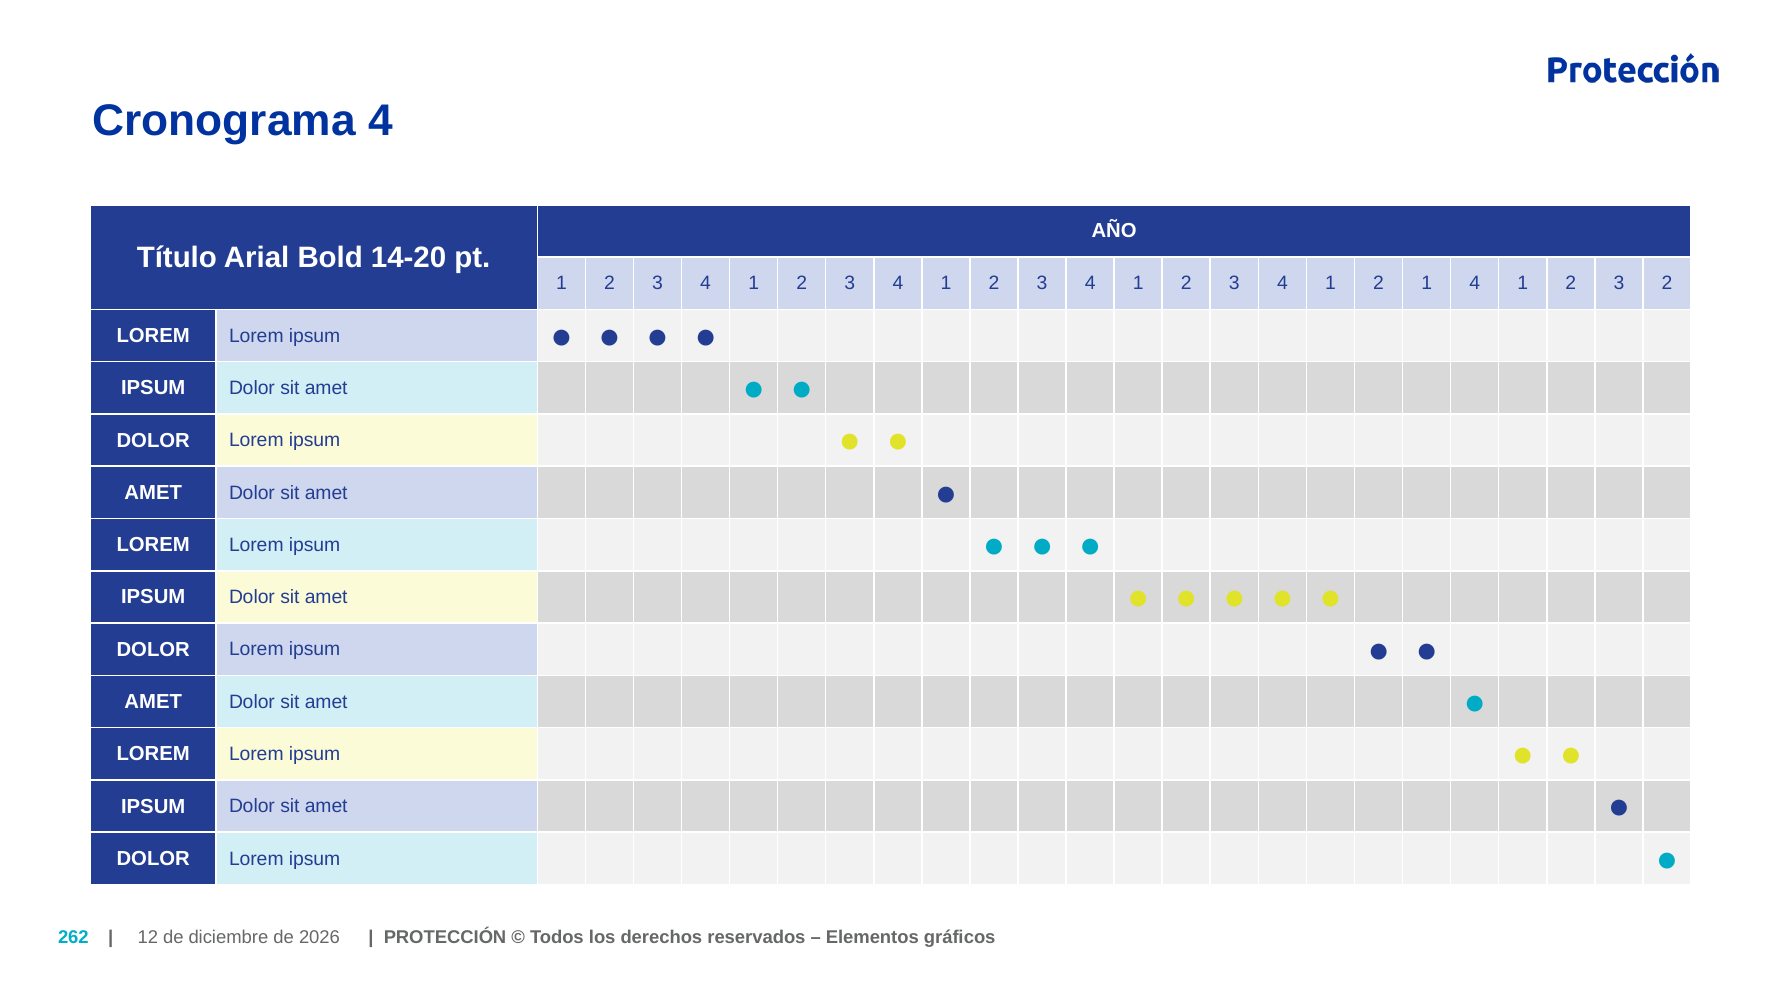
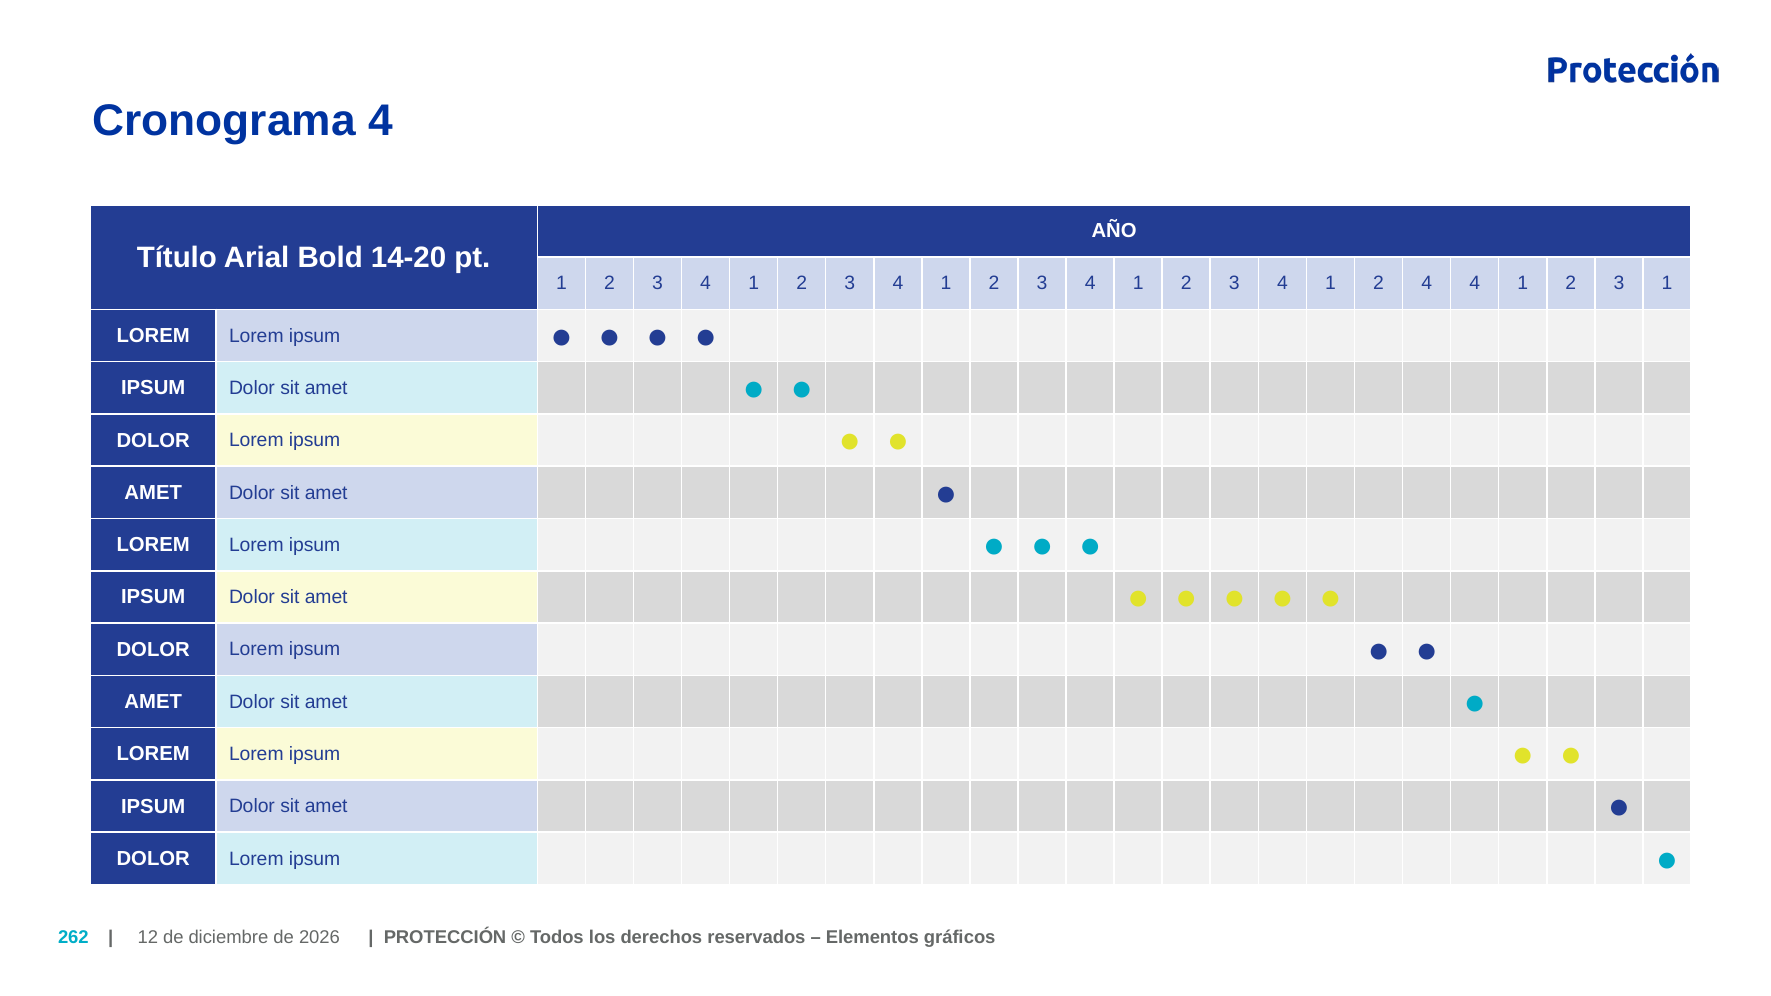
2 1: 1 -> 4 (1427, 284)
3 2: 2 -> 1 (1667, 284)
